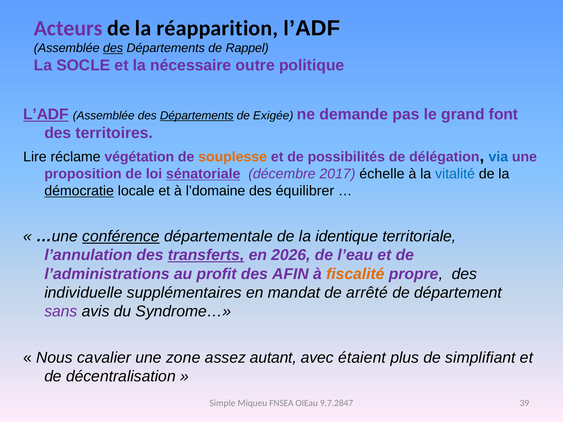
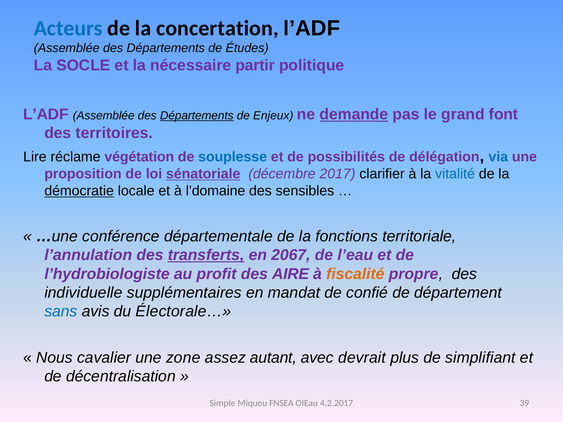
Acteurs colour: purple -> blue (68, 28)
réapparition: réapparition -> concertation (217, 28)
des underline: present -> none (113, 48)
Rappel: Rappel -> Études (247, 48)
outre: outre -> partir (255, 65)
L’ADF underline: present -> none (46, 114)
Exigée: Exigée -> Enjeux (273, 116)
demande underline: none -> present (354, 114)
souplesse colour: orange -> blue (233, 157)
échelle: échelle -> clarifier (382, 174)
équilibrer: équilibrer -> sensibles (305, 191)
conférence underline: present -> none (121, 237)
identique: identique -> fonctions (347, 237)
2026: 2026 -> 2067 (291, 255)
l’administrations: l’administrations -> l’hydrobiologiste (107, 274)
AFIN: AFIN -> AIRE (290, 274)
arrêté: arrêté -> confié (367, 293)
sans colour: purple -> blue (61, 312)
Syndrome…: Syndrome… -> Électorale… (183, 312)
étaient: étaient -> devrait (362, 358)
9.7.2847: 9.7.2847 -> 4.2.2017 (337, 403)
